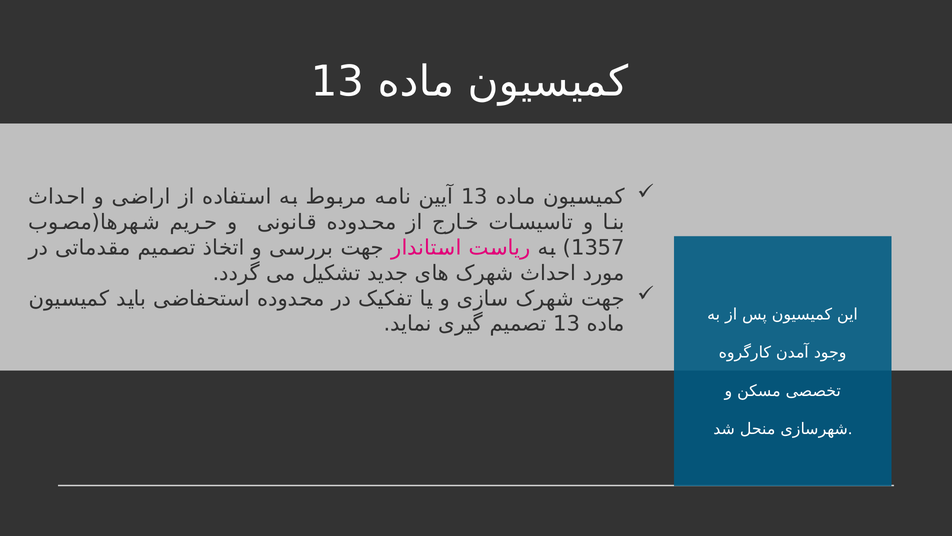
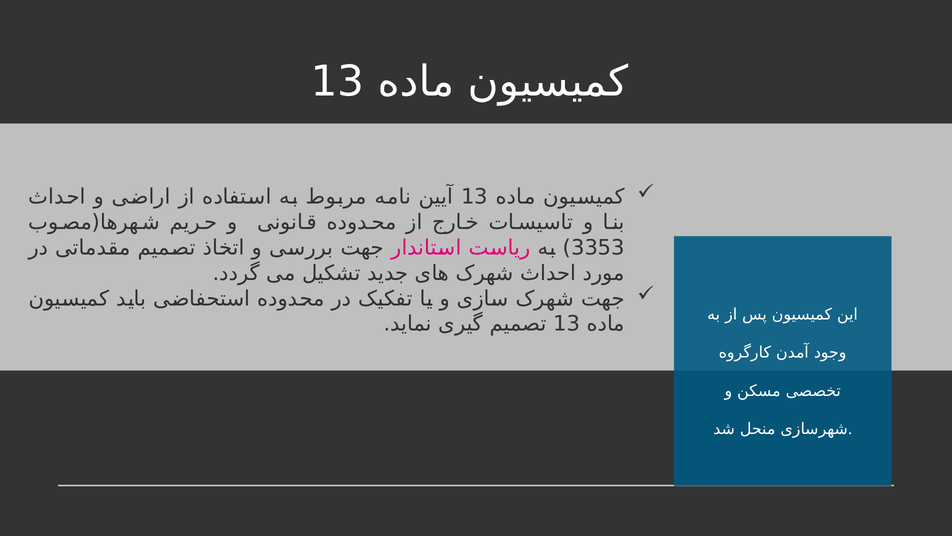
1357: 1357 -> 3353 (598, 248)
